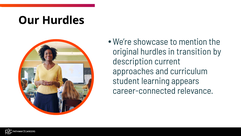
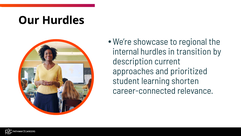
mention: mention -> regional (193, 42)
original: original -> internal (126, 52)
curriculum: curriculum -> prioritized (189, 71)
appears: appears -> shorten (185, 81)
